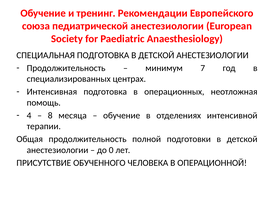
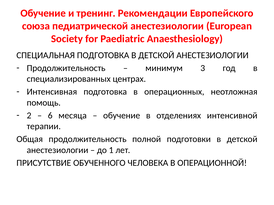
7: 7 -> 3 (203, 68)
4: 4 -> 2 (29, 116)
8: 8 -> 6 (50, 116)
0: 0 -> 1 (111, 150)
